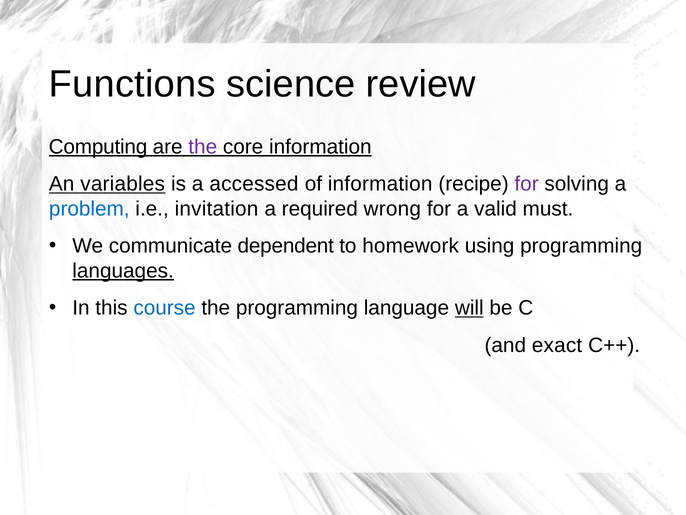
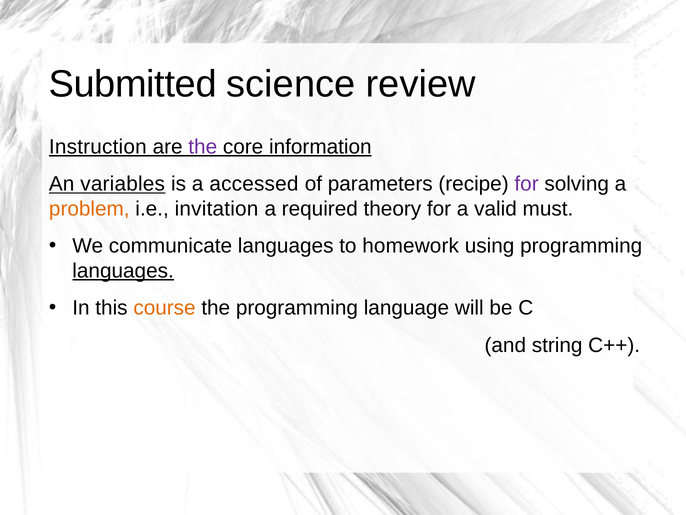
Functions: Functions -> Submitted (133, 84)
Computing: Computing -> Instruction (98, 147)
of information: information -> parameters (380, 184)
problem colour: blue -> orange (89, 209)
wrong: wrong -> theory (392, 209)
communicate dependent: dependent -> languages (286, 246)
course colour: blue -> orange (165, 308)
will underline: present -> none (469, 308)
exact: exact -> string (557, 345)
